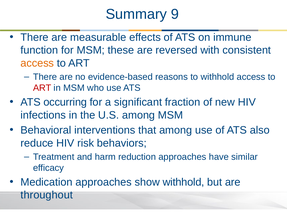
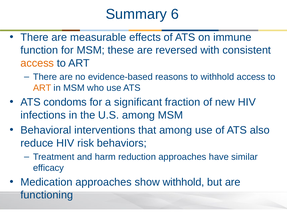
9: 9 -> 6 (175, 14)
ART colour: red -> orange (42, 88)
occurring: occurring -> condoms (65, 102)
throughout: throughout -> functioning (47, 195)
